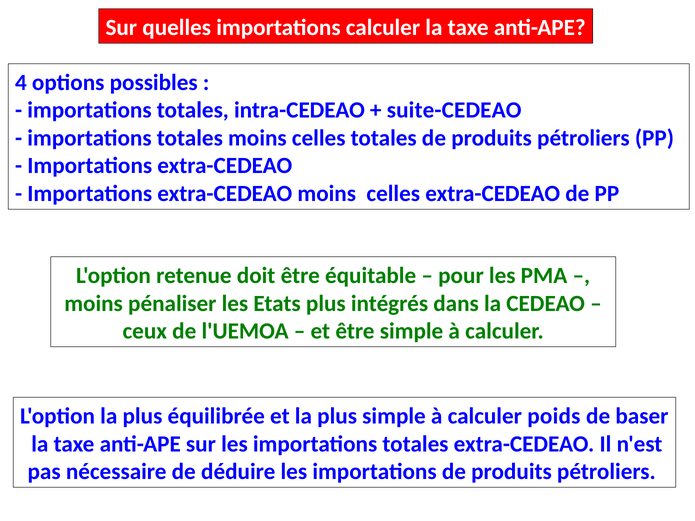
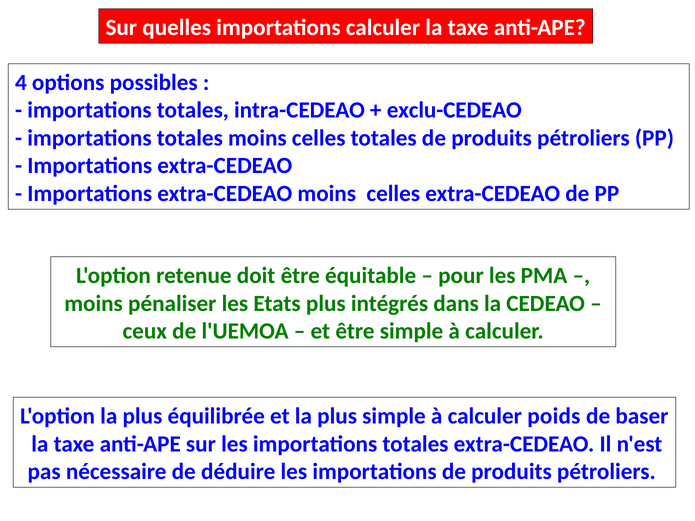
suite-CEDEAO: suite-CEDEAO -> exclu-CEDEAO (454, 110)
